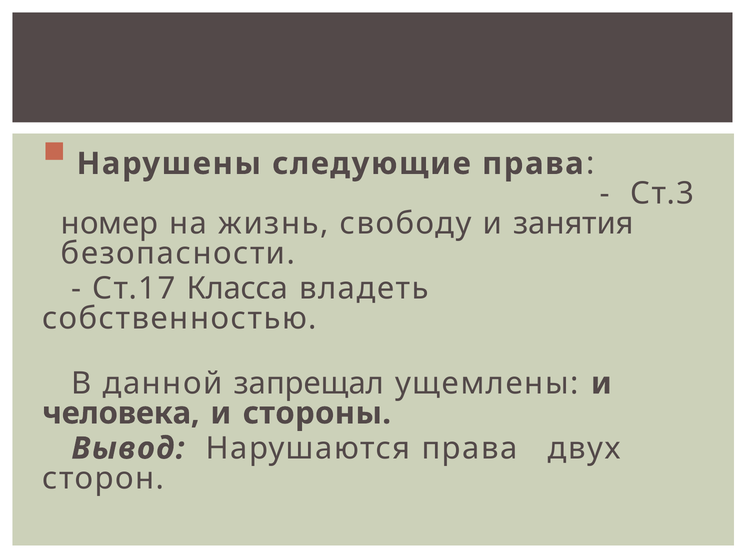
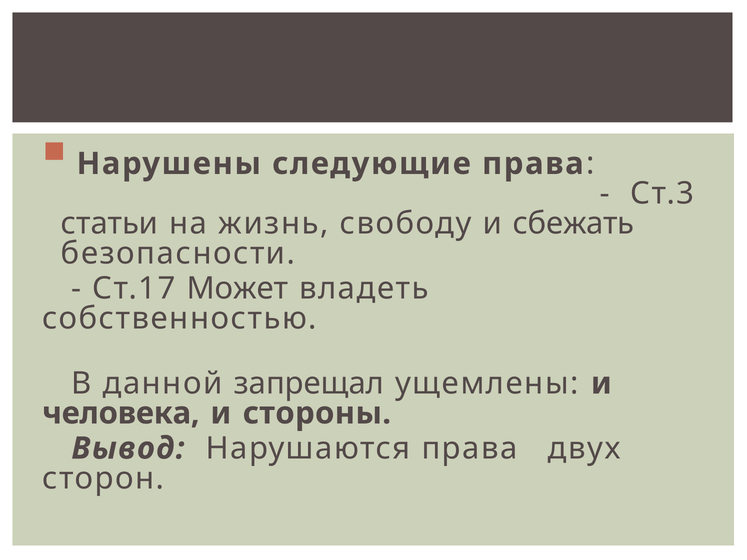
номер: номер -> статьи (110, 224)
занятия: занятия -> сбежать (574, 224)
Класса: Класса -> Может (237, 289)
